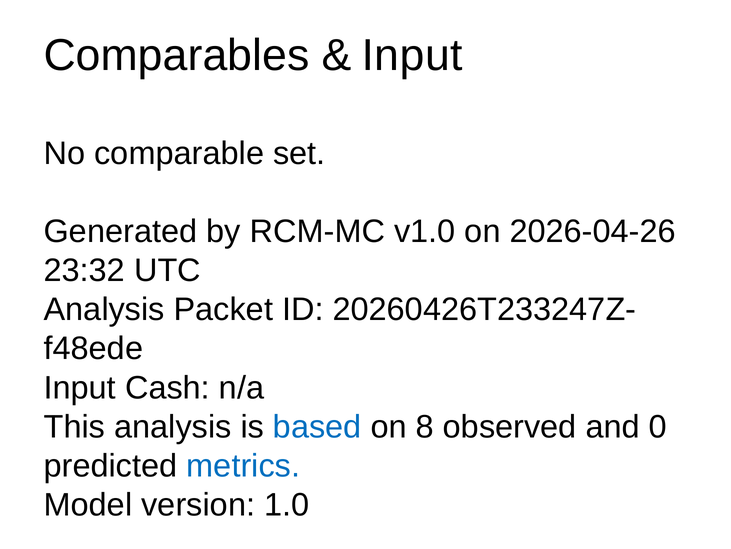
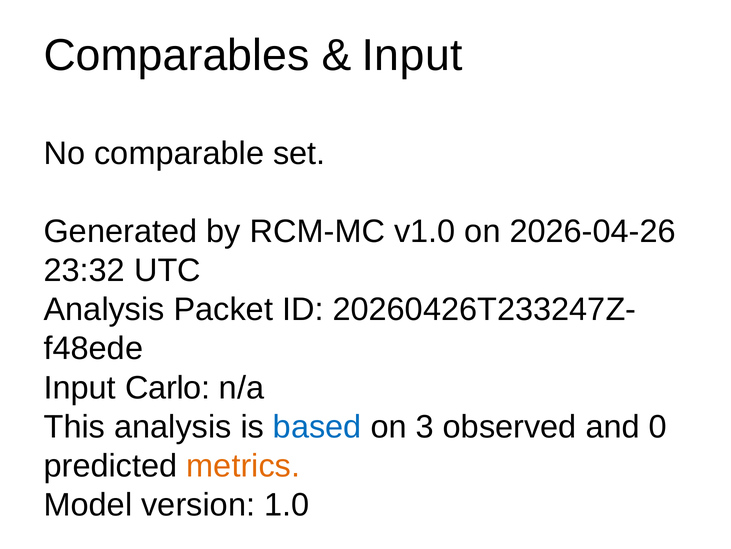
Cash: Cash -> Carlo (168, 387)
8: 8 -> 3 (425, 426)
metrics colour: blue -> orange (243, 465)
